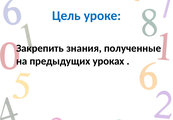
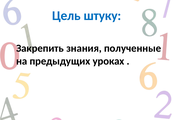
уроке: уроке -> штуку (102, 16)
